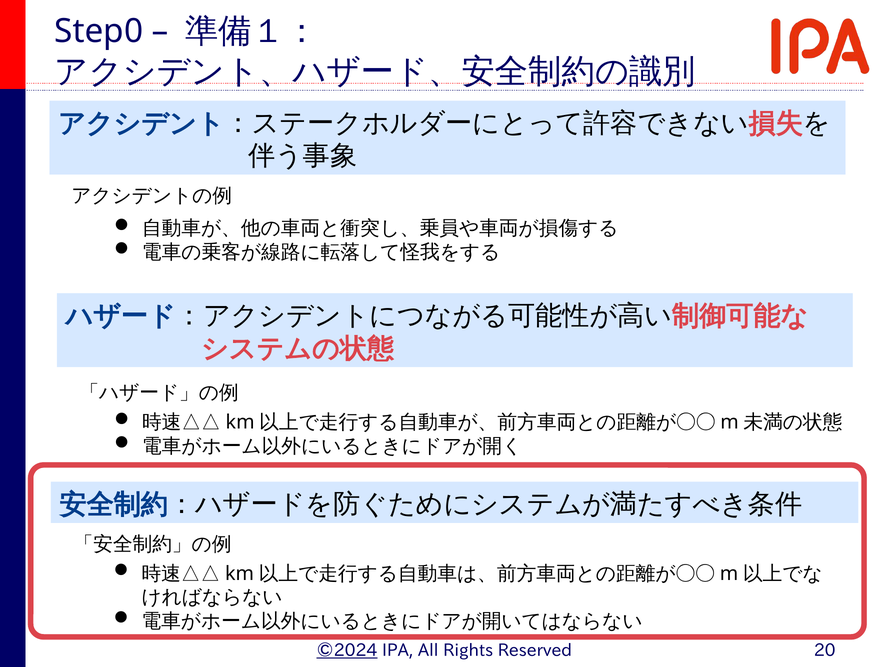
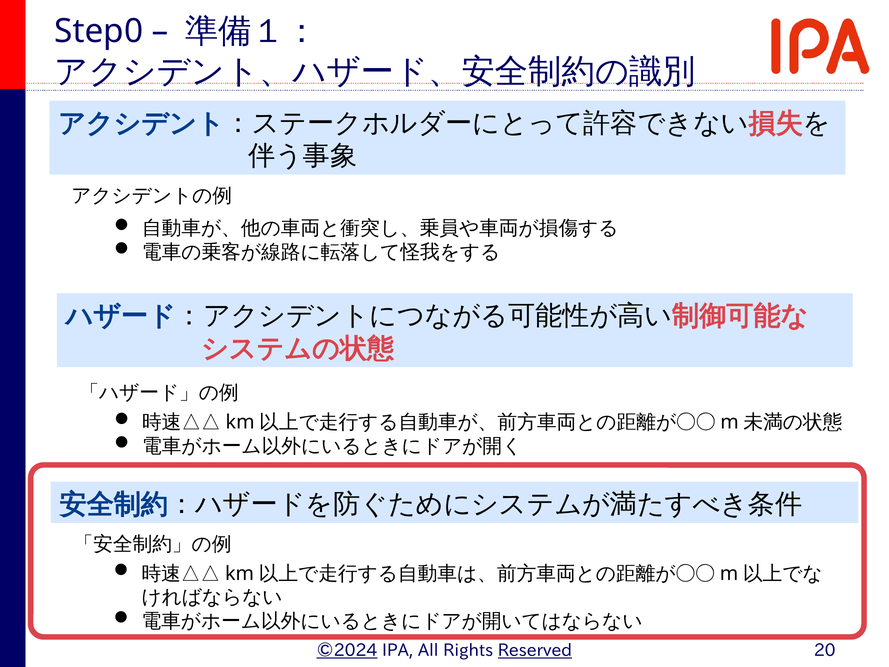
Reserved underline: none -> present (535, 651)
